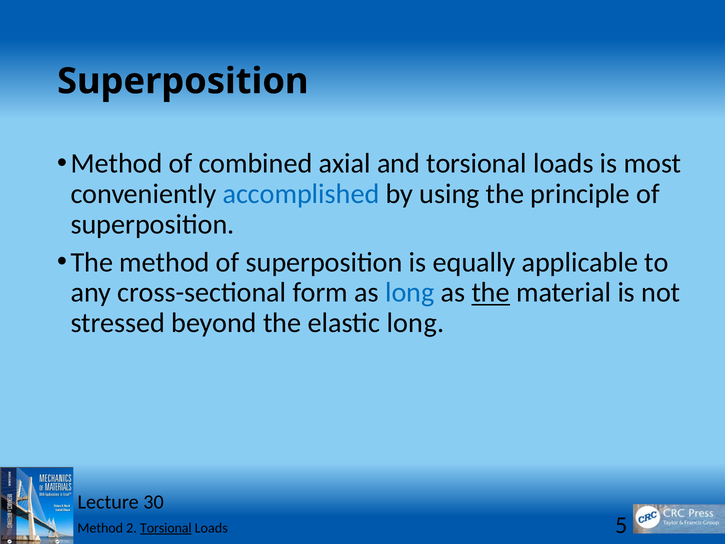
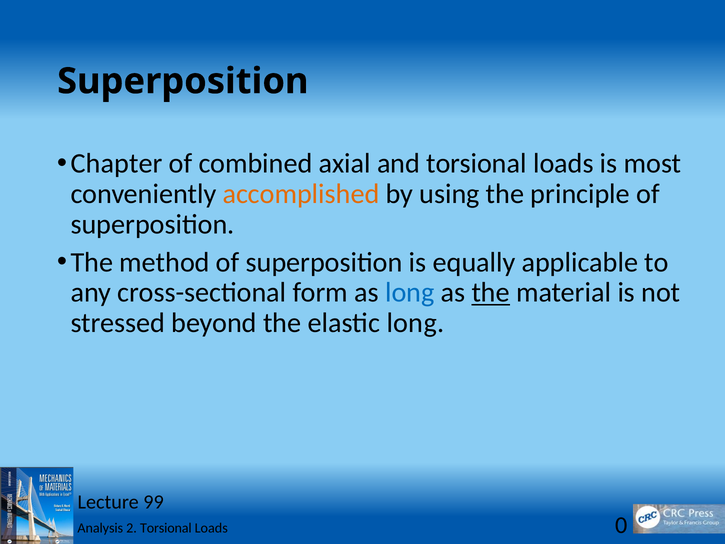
Method: Method -> Chapter (117, 163)
accomplished colour: blue -> orange (301, 194)
30: 30 -> 99 (154, 502)
Method: Method -> Analysis (100, 528)
Torsional underline: present -> none (166, 528)
5: 5 -> 0 (621, 525)
